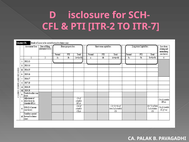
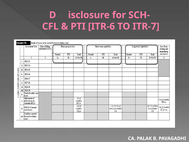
ITR-2: ITR-2 -> ITR-6 (101, 26)
